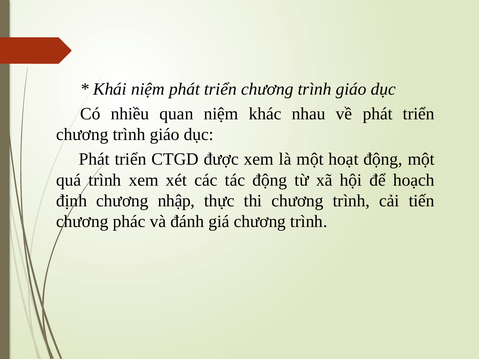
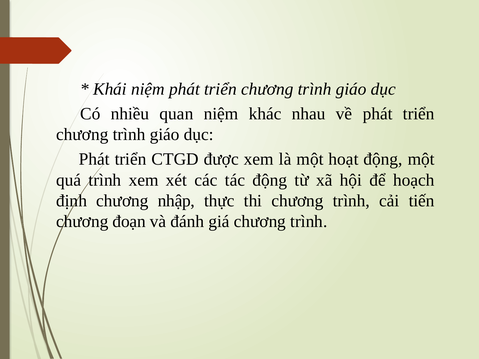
phác: phác -> đoạn (129, 222)
